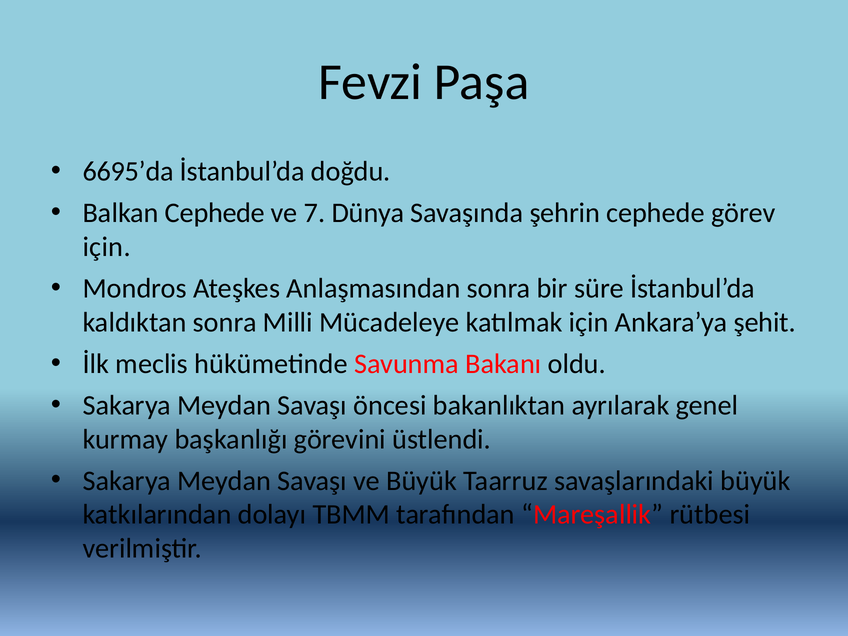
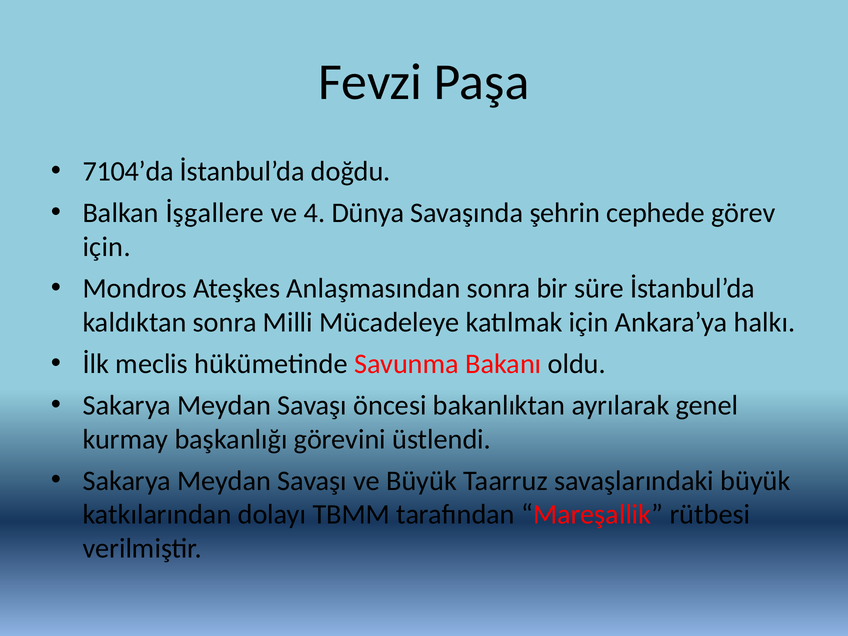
6695’da: 6695’da -> 7104’da (128, 172)
Balkan Cephede: Cephede -> İşgallere (215, 213)
7: 7 -> 4 (314, 213)
şehit: şehit -> halkı (765, 322)
